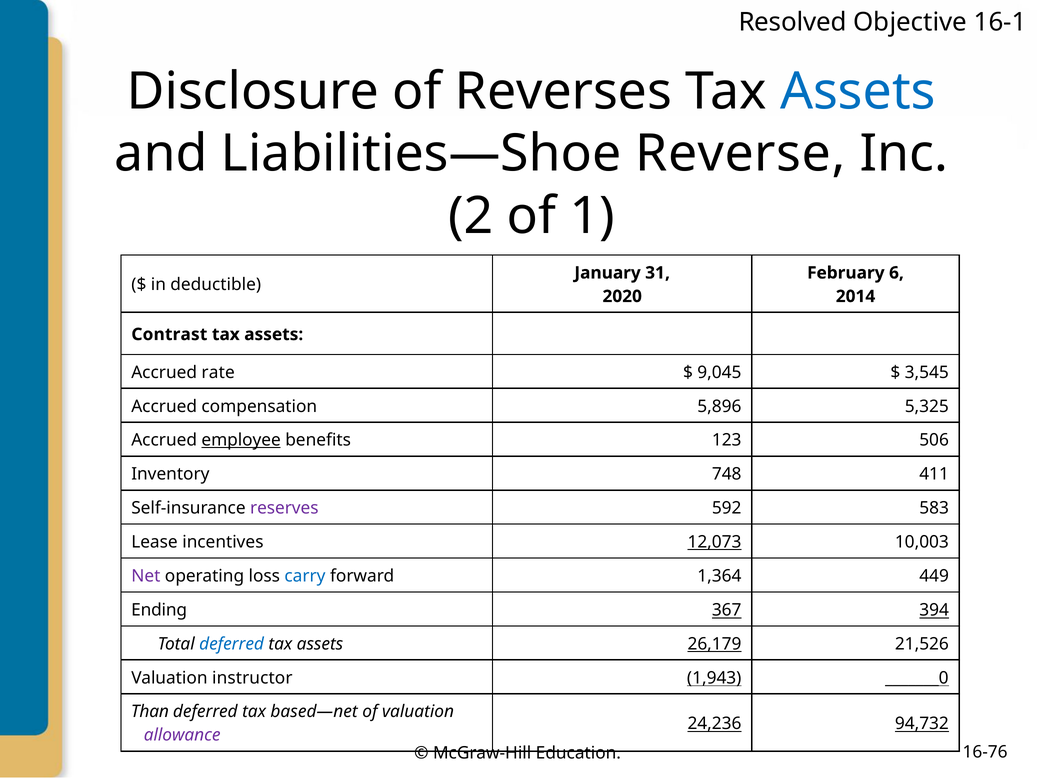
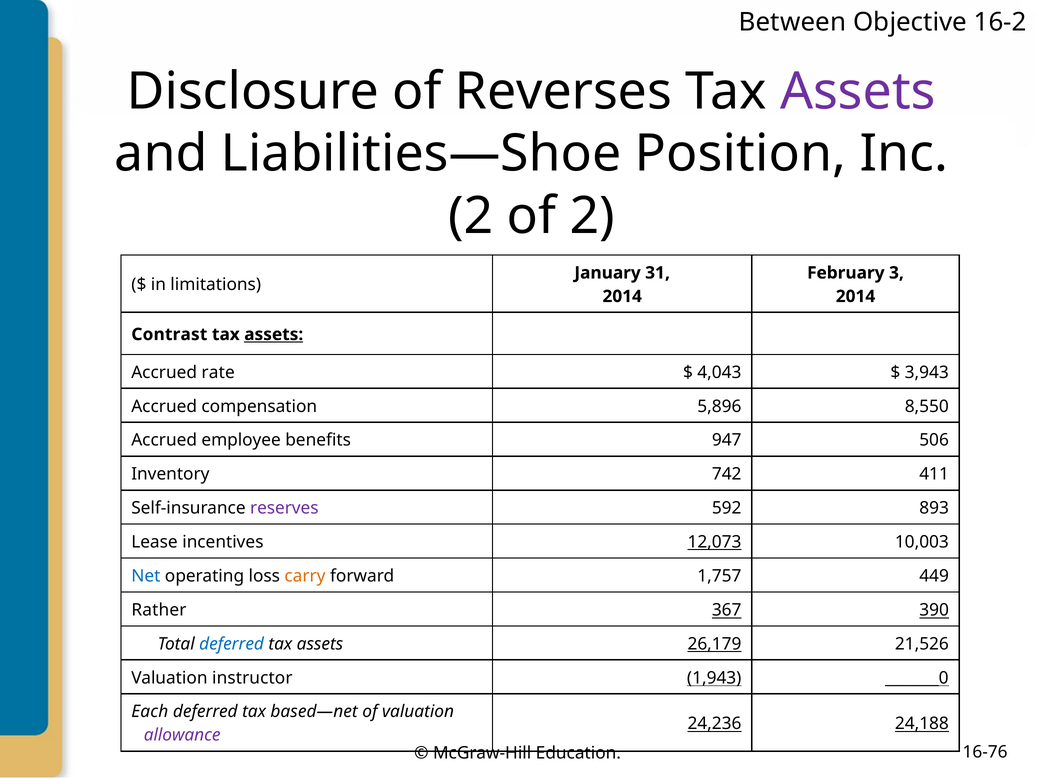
Resolved: Resolved -> Between (792, 22)
16-1: 16-1 -> 16-2 (1000, 22)
Assets colour: blue -> purple (858, 91)
Reverse: Reverse -> Position (741, 154)
of 1: 1 -> 2 (592, 216)
6: 6 -> 3 (896, 273)
deductible: deductible -> limitations (216, 285)
2020: 2020 -> 2014 (622, 296)
assets underline: none -> present (274, 334)
9,045: 9,045 -> 4,043 (719, 372)
3,545: 3,545 -> 3,943 (927, 372)
5,325: 5,325 -> 8,550 (927, 406)
employee underline: present -> none (241, 440)
123: 123 -> 947 (727, 440)
748: 748 -> 742 (727, 474)
583: 583 -> 893 (934, 508)
Net colour: purple -> blue (146, 576)
carry colour: blue -> orange (305, 576)
1,364: 1,364 -> 1,757 (719, 576)
Ending: Ending -> Rather (159, 610)
394: 394 -> 390 (934, 610)
Than: Than -> Each (150, 712)
94,732: 94,732 -> 24,188 (922, 723)
